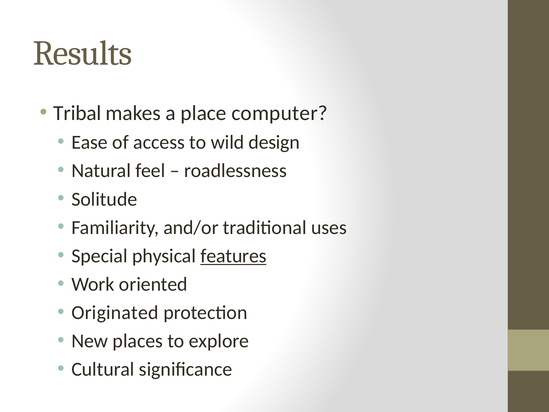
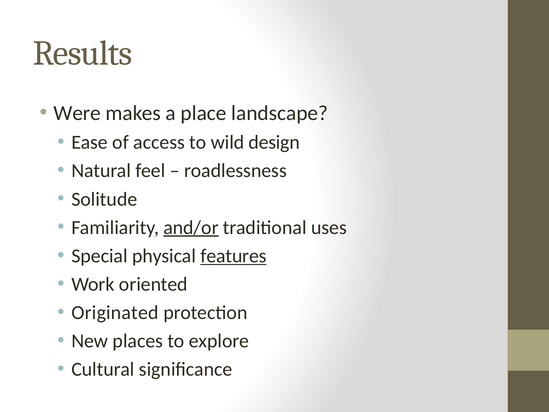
Tribal: Tribal -> Were (77, 113)
computer: computer -> landscape (280, 113)
and/or underline: none -> present (191, 227)
